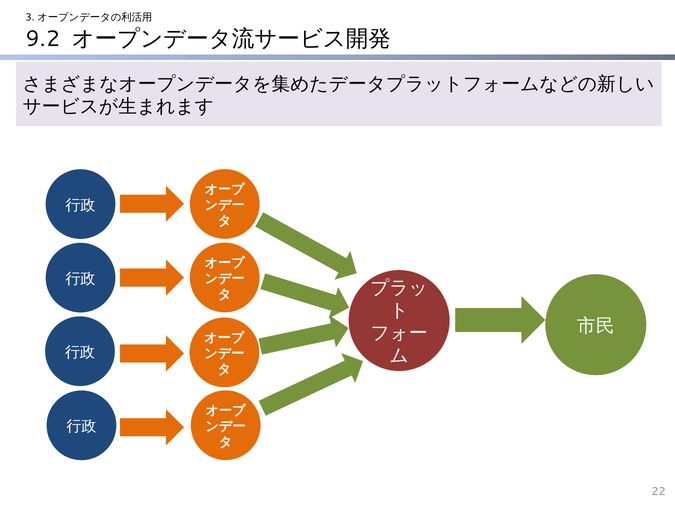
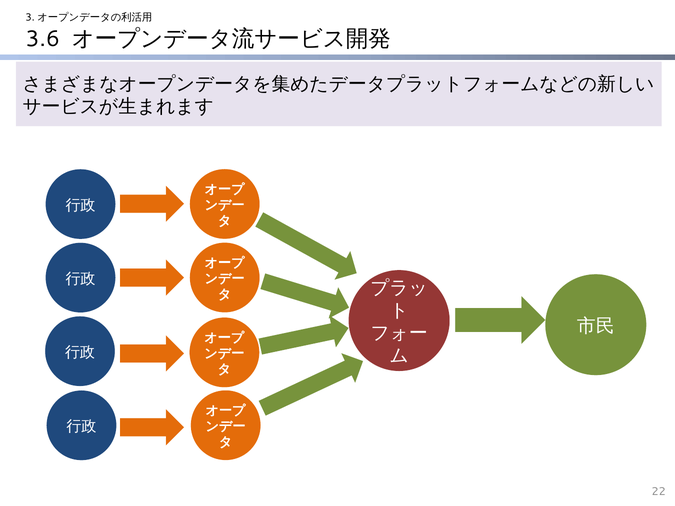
9.2: 9.2 -> 3.6 (43, 39)
